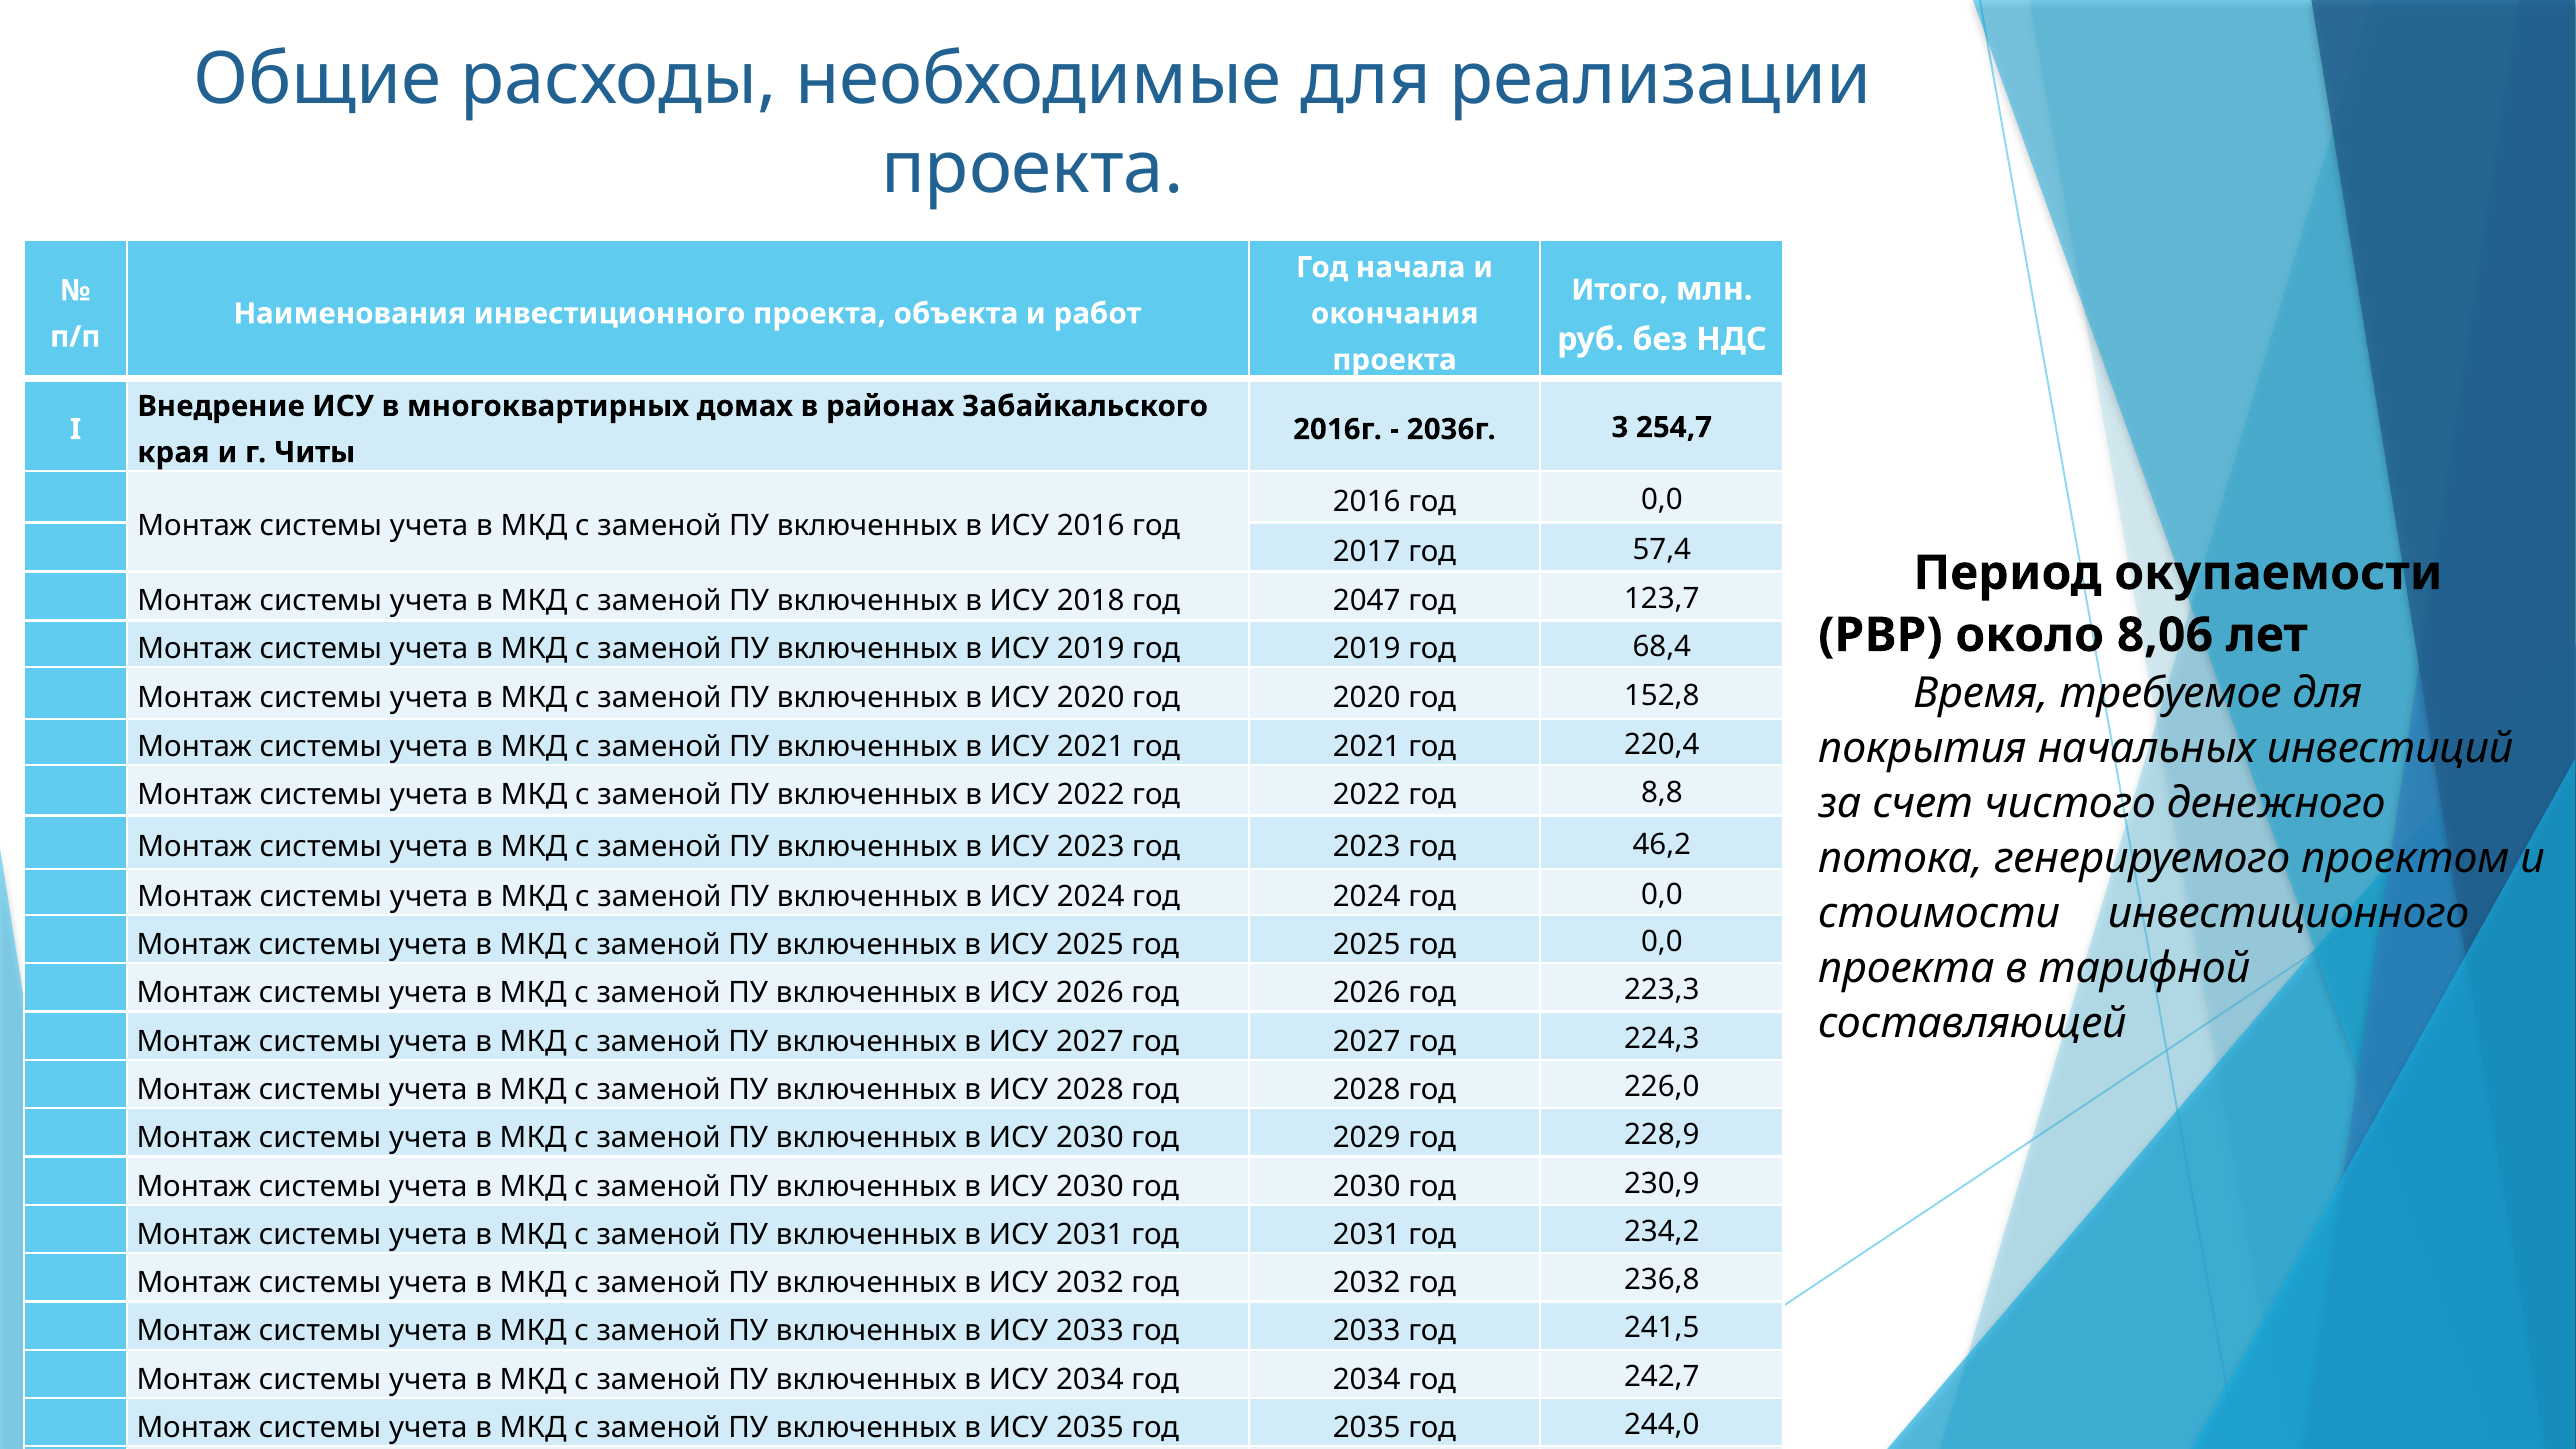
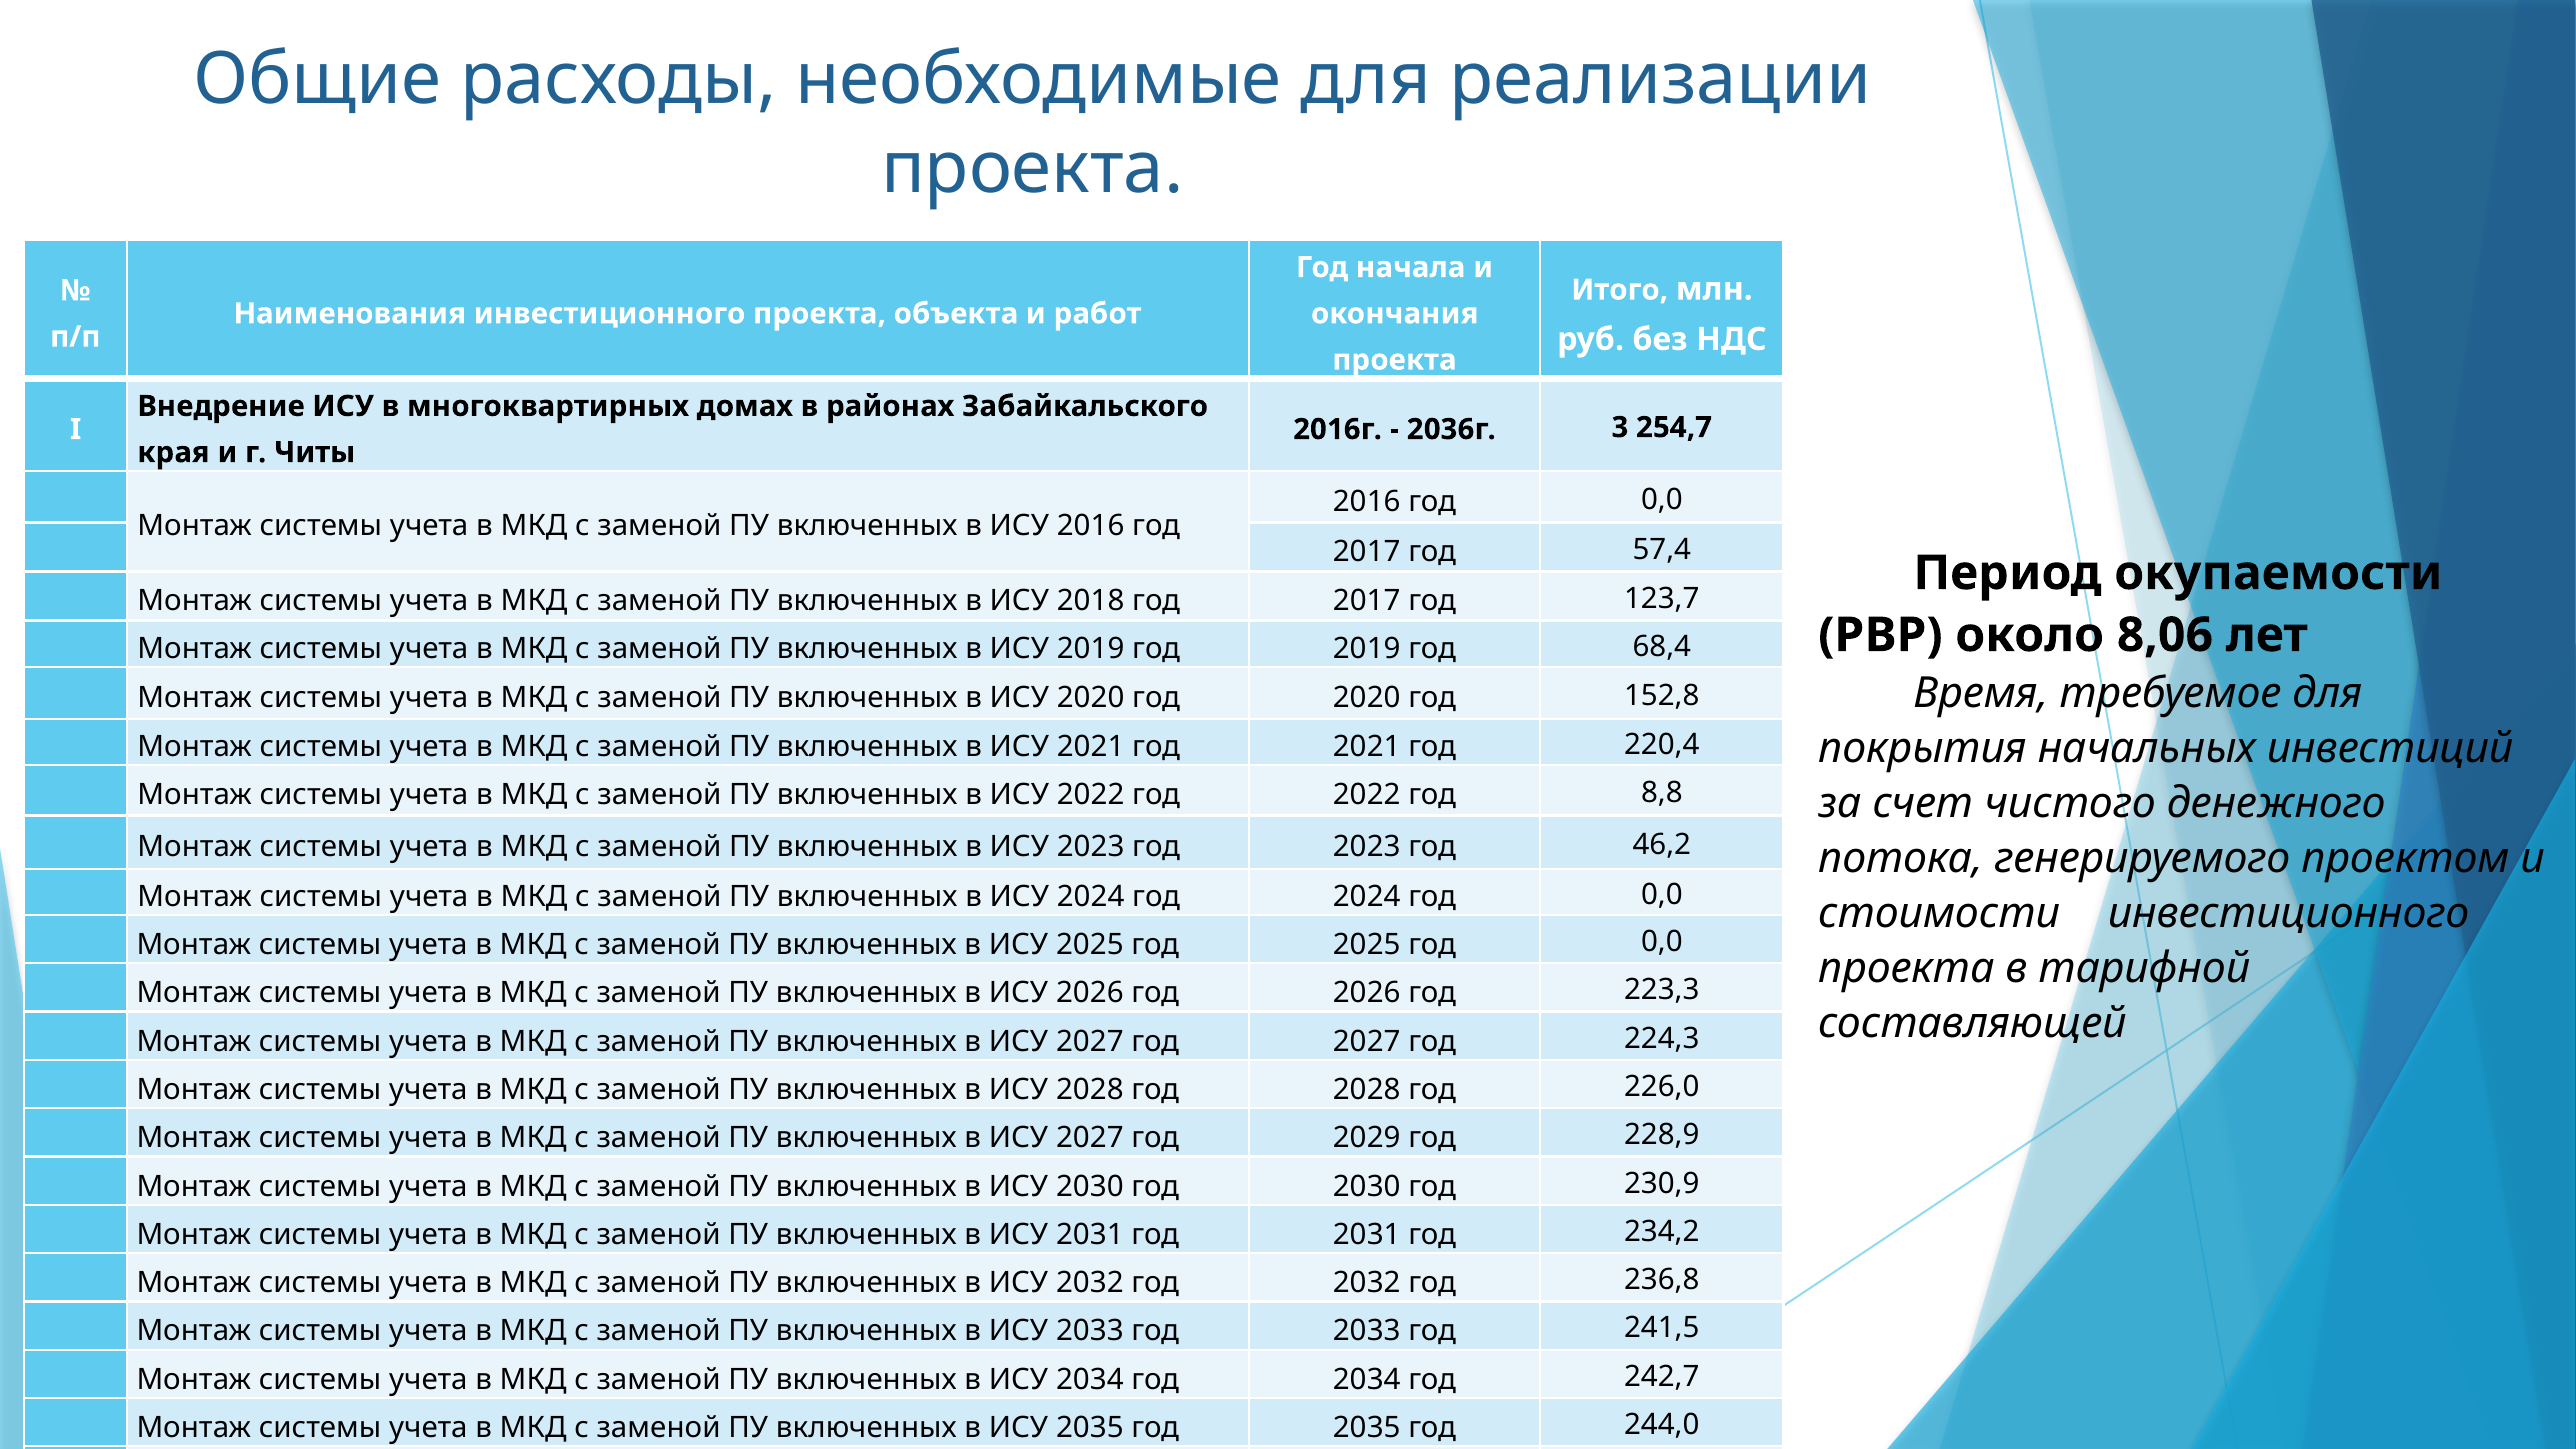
год 2047: 2047 -> 2017 (1367, 601)
2030: 2030 -> 2027 (1090, 1138)
